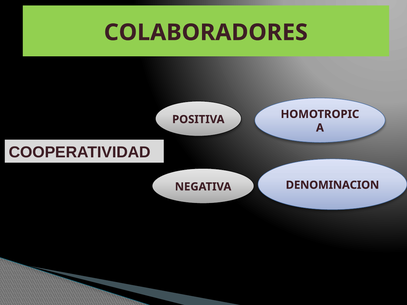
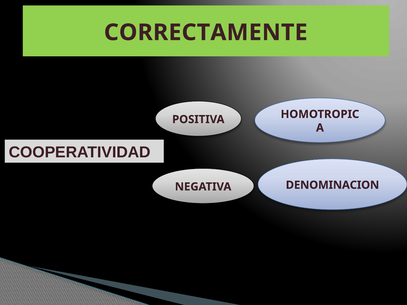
COLABORADORES: COLABORADORES -> CORRECTAMENTE (206, 32)
